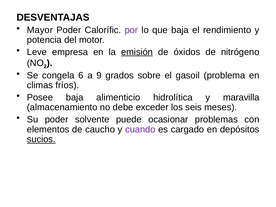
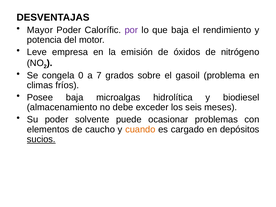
emisión underline: present -> none (137, 52)
6: 6 -> 0 (81, 75)
9: 9 -> 7 (99, 75)
alimenticio: alimenticio -> microalgas (118, 97)
maravilla: maravilla -> biodiesel (241, 97)
cuando colour: purple -> orange (140, 129)
